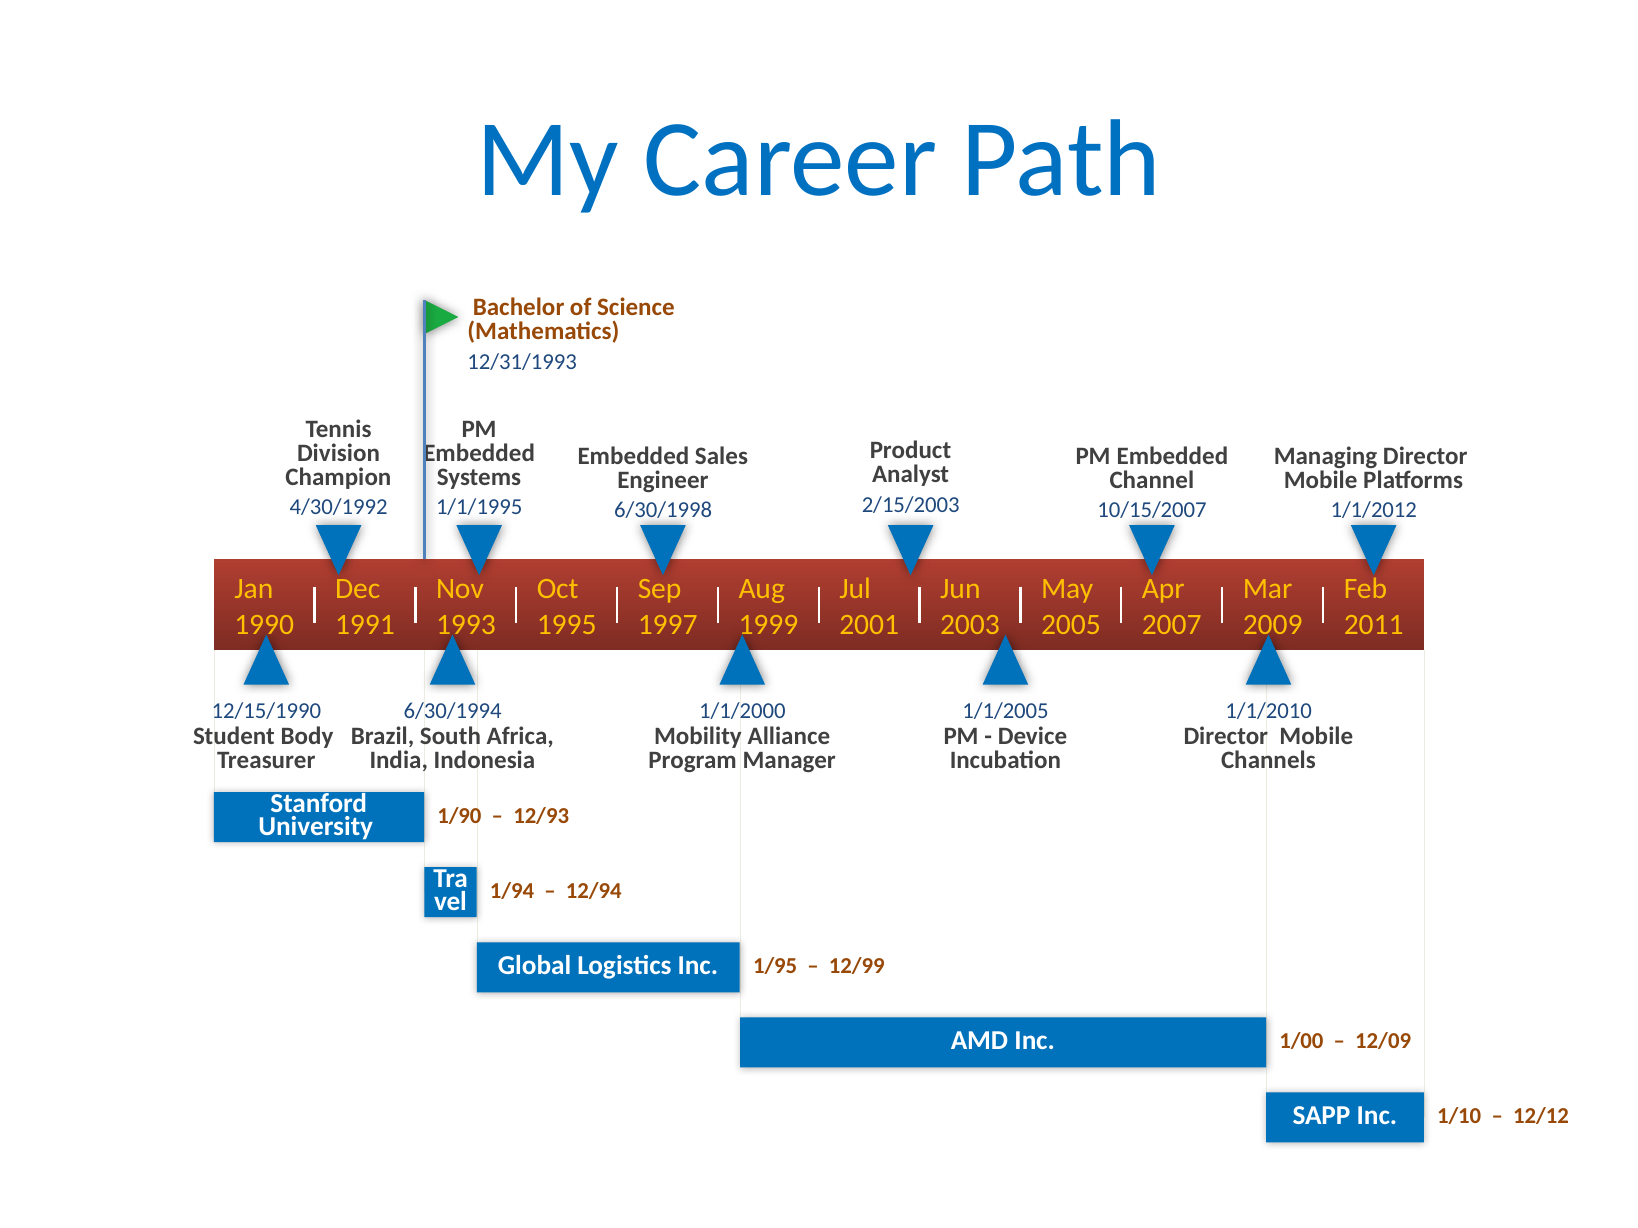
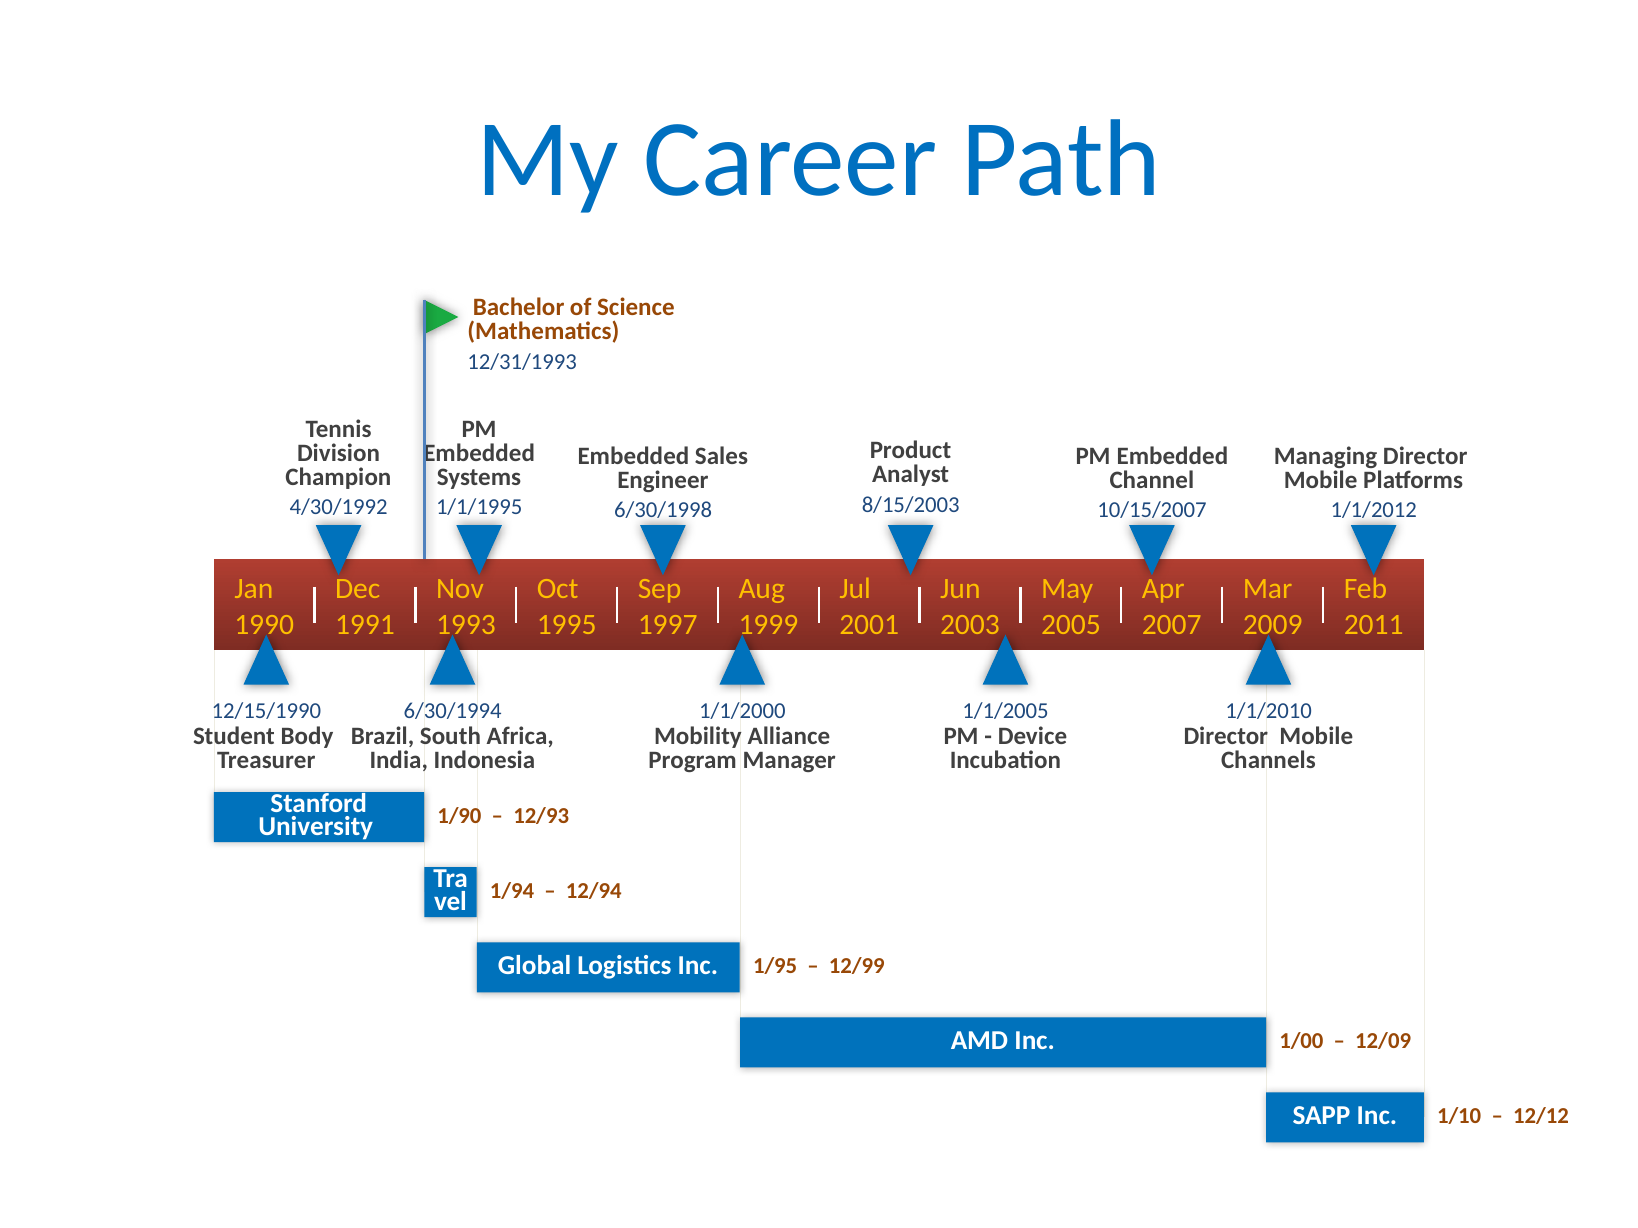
2/15/2003: 2/15/2003 -> 8/15/2003 (911, 505)
